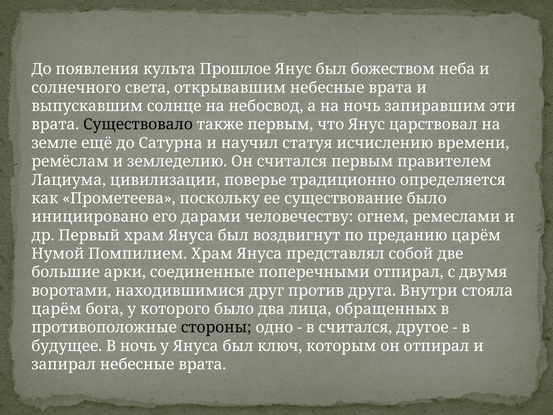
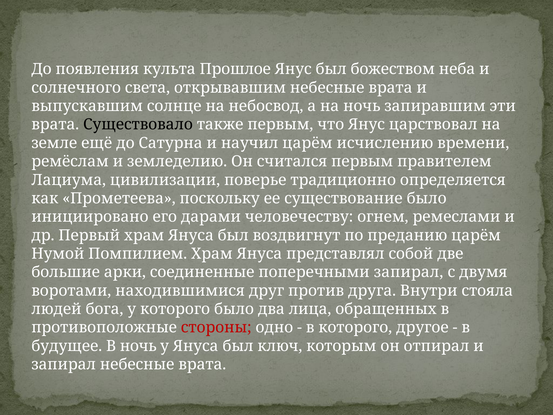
научил статуя: статуя -> царём (307, 143)
поперечными отпирал: отпирал -> запирал (409, 272)
царём: царём -> людей (56, 309)
стороны colour: black -> red (216, 327)
в считался: считался -> которого (355, 327)
